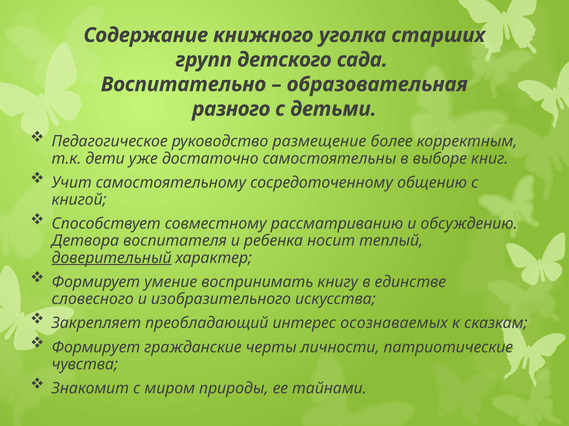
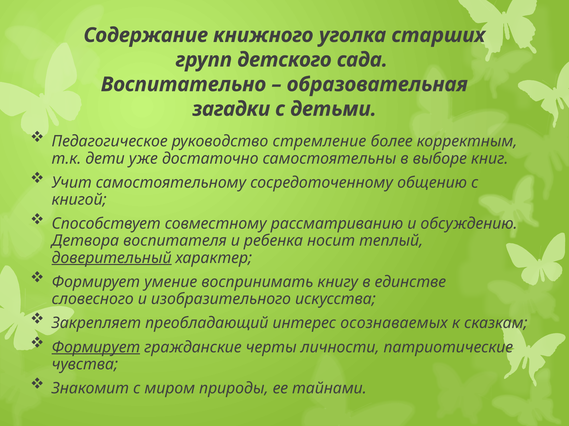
разного: разного -> загадки (231, 109)
размещение: размещение -> стремление (319, 142)
Формирует underline: none -> present (96, 348)
